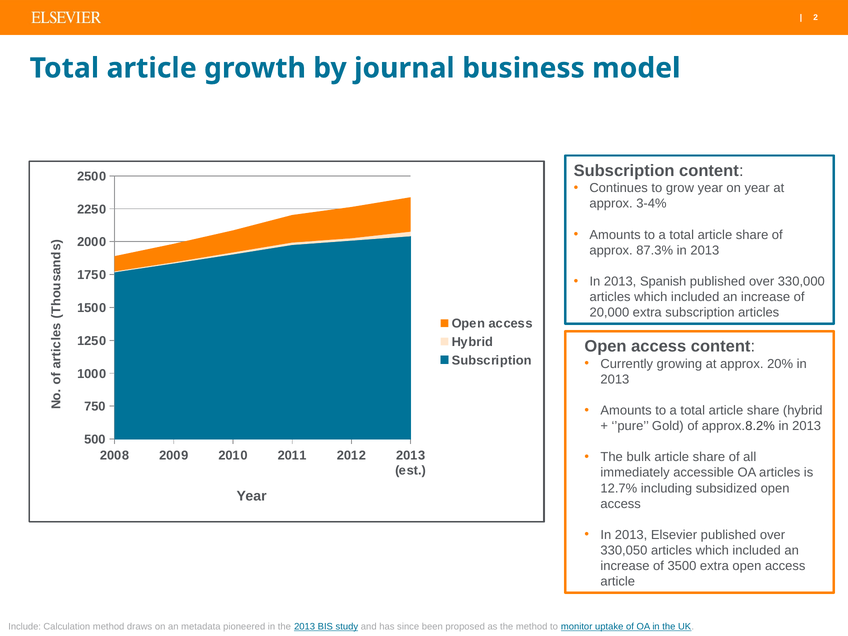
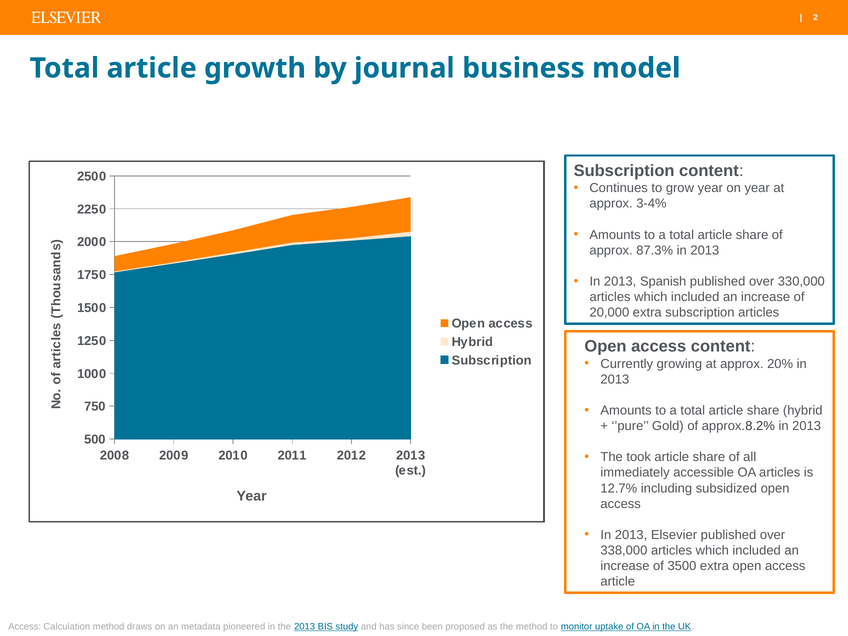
bulk: bulk -> took (639, 457)
330,050: 330,050 -> 338,000 (624, 550)
Include: Include -> Access (25, 626)
